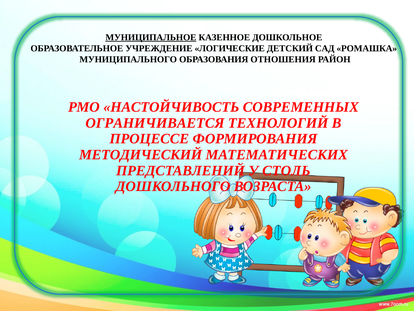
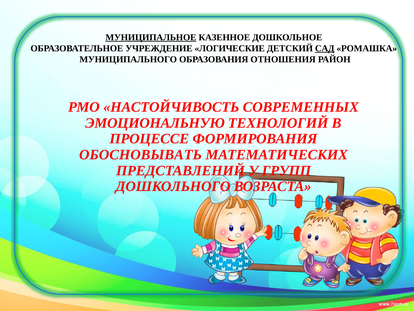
САД underline: none -> present (325, 48)
ОГРАНИЧИВАЕТСЯ: ОГРАНИЧИВАЕТСЯ -> ЭМОЦИОНАЛЬНУЮ (155, 123)
МЕТОДИЧЕСКИЙ: МЕТОДИЧЕСКИЙ -> ОБОСНОВЫВАТЬ (141, 154)
СТОЛЬ: СТОЛЬ -> ГРУПП (286, 170)
